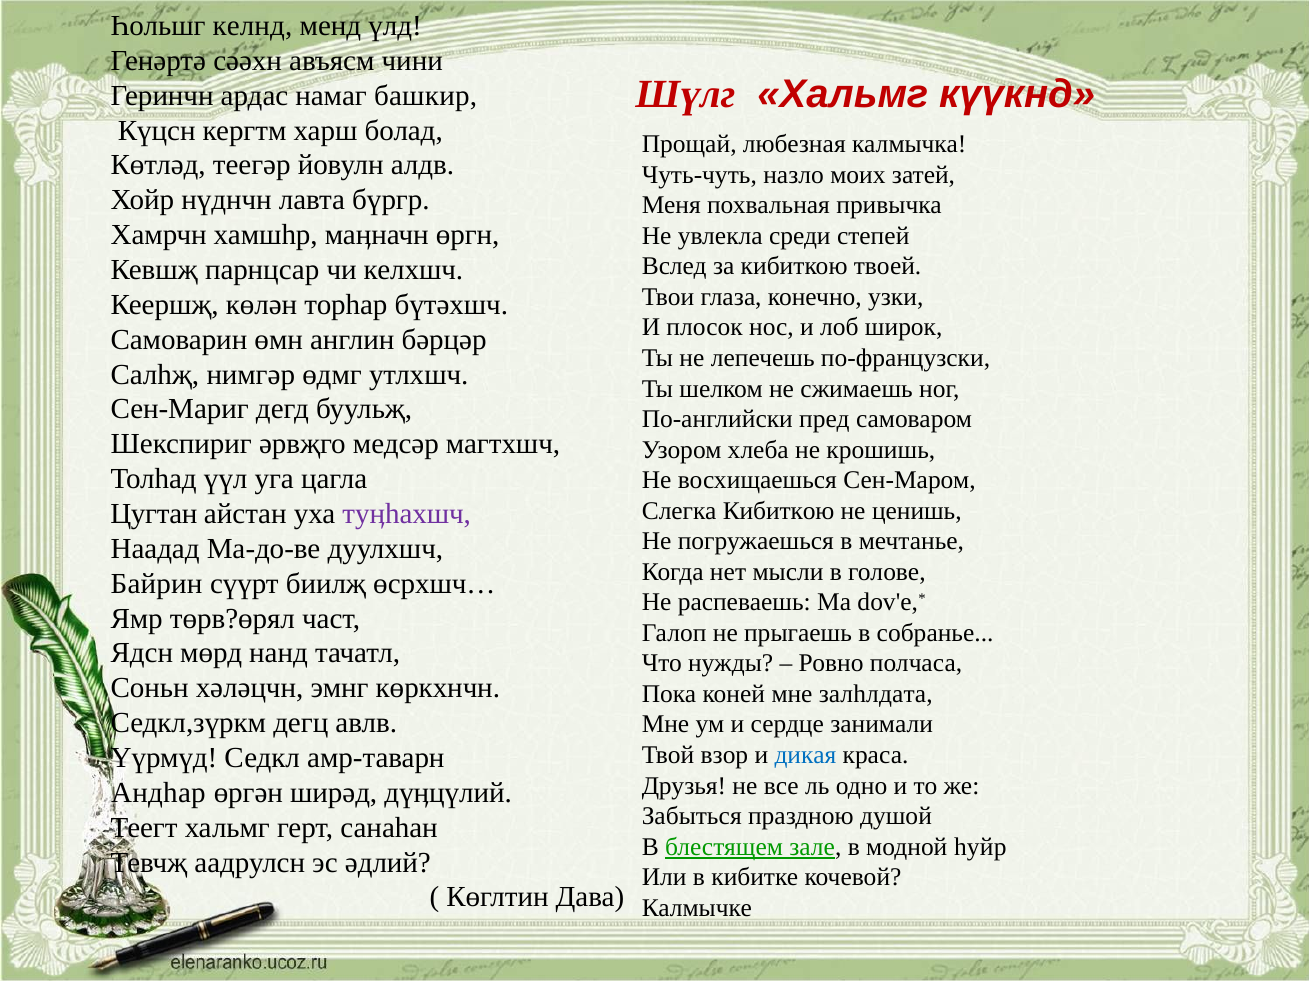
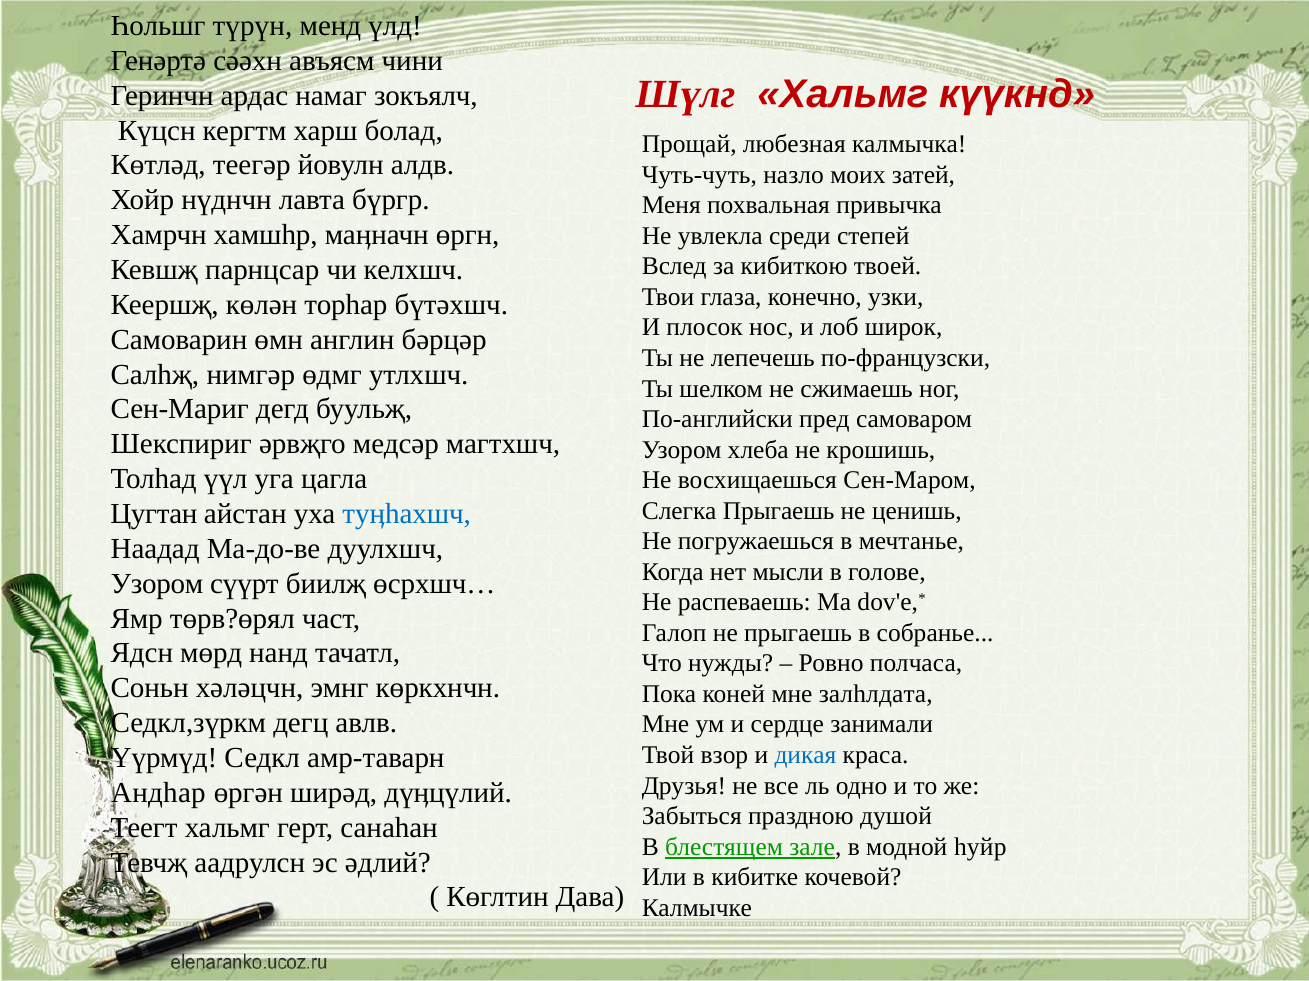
келнд: келнд -> түрүн (252, 26)
башкир: башкир -> зокъялч (426, 96)
Слегка Кибиткою: Кибиткою -> Прыгаешь (779, 511)
туӊһахшч colour: purple -> blue (407, 514)
Байрин: Байрин -> Узором (157, 584)
